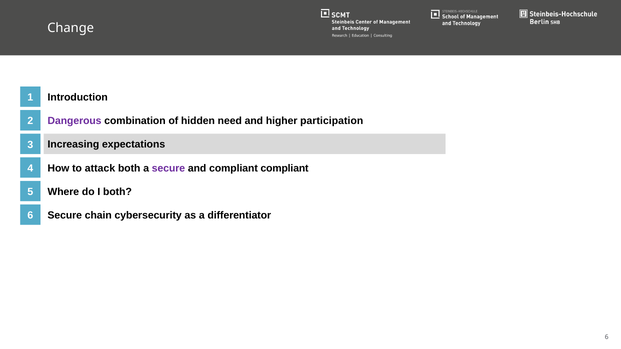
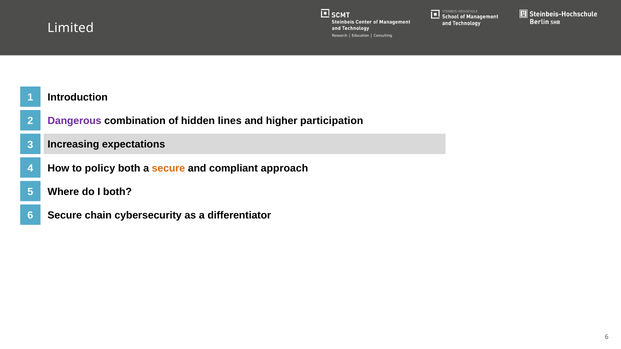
Change: Change -> Limited (71, 28)
need: need -> lines (230, 121)
attack: attack -> policy (100, 168)
secure colour: purple -> orange (168, 168)
compliant compliant: compliant -> approach (284, 168)
